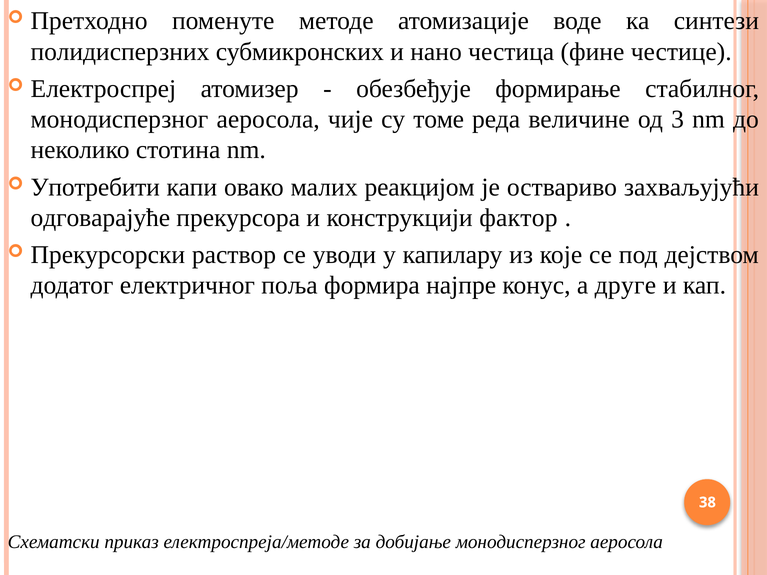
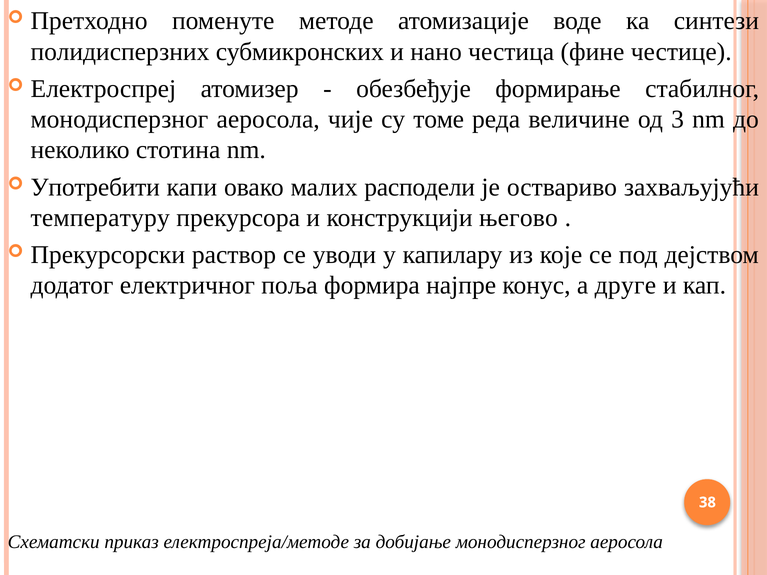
реакцијом: реакцијом -> расподели (420, 187)
одговарајуће: одговарајуће -> температуру (100, 218)
фактор: фактор -> његово (518, 218)
